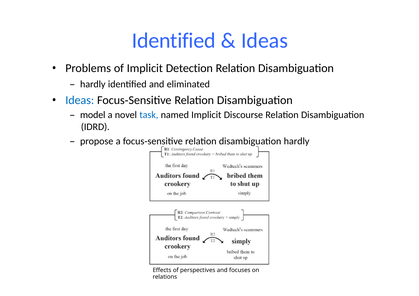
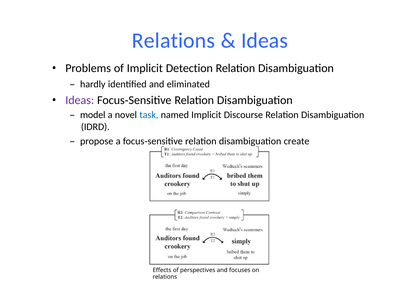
Identified: Identified -> Relations (174, 41)
Ideas colour: blue -> purple (80, 100)
disambiguation hardly: hardly -> create (297, 141)
